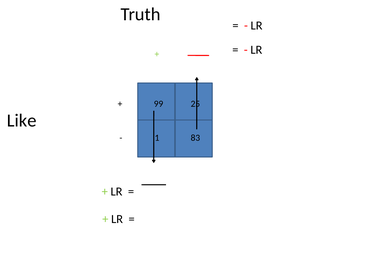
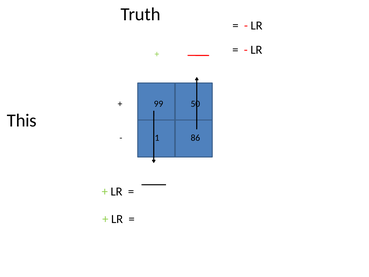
25: 25 -> 50 (195, 104)
Like: Like -> This (22, 120)
83: 83 -> 86 (195, 138)
